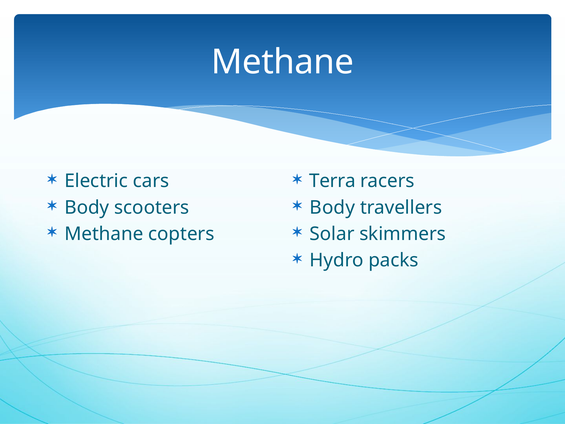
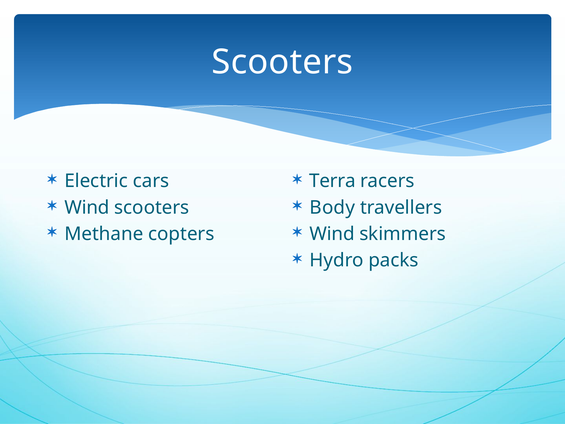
Methane: Methane -> Scooters (282, 62)
Body: Body -> Wind (87, 207)
Solar: Solar -> Wind (332, 234)
